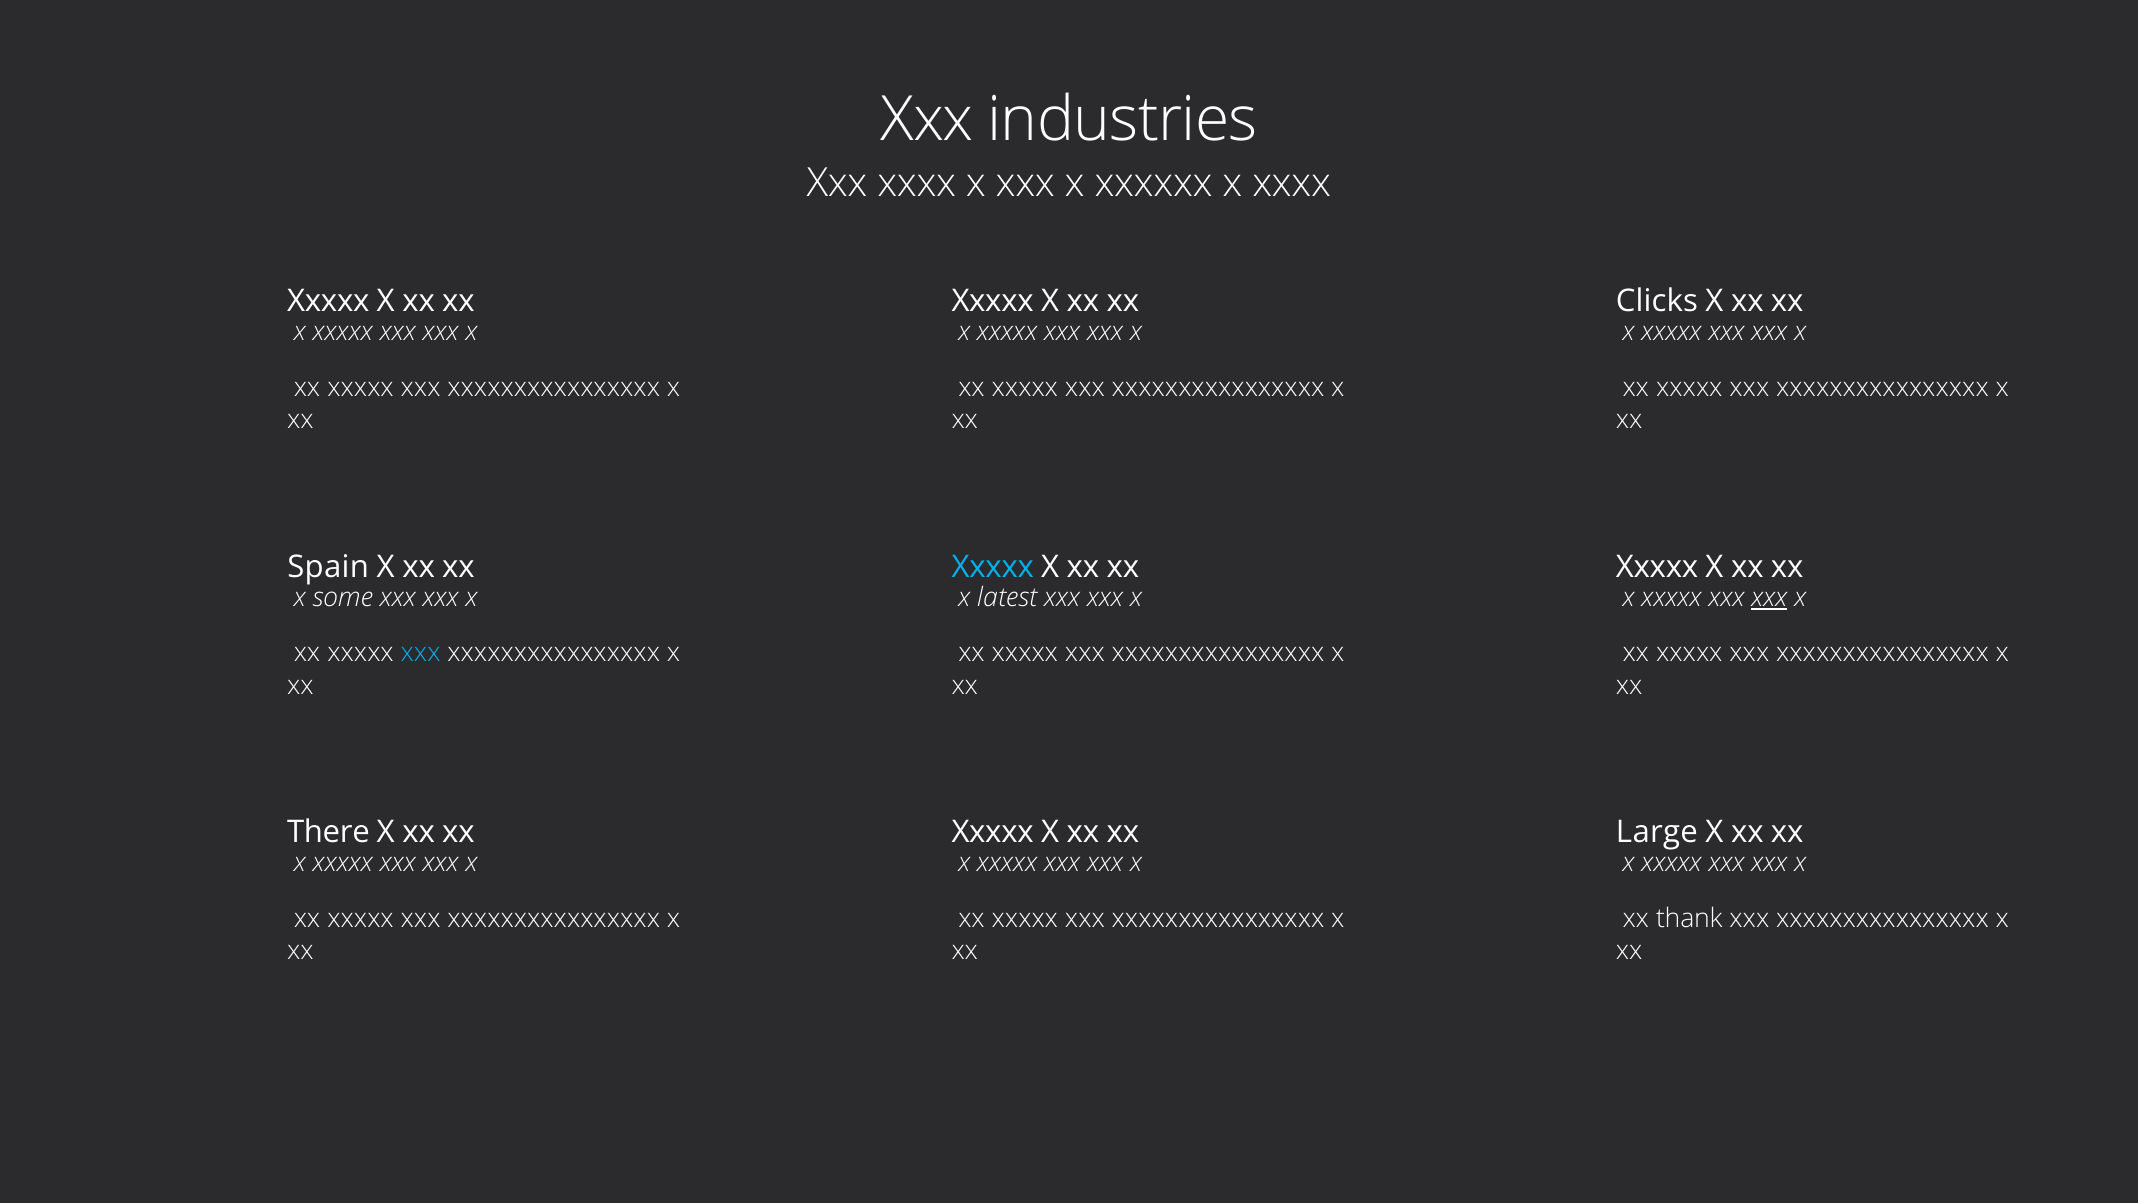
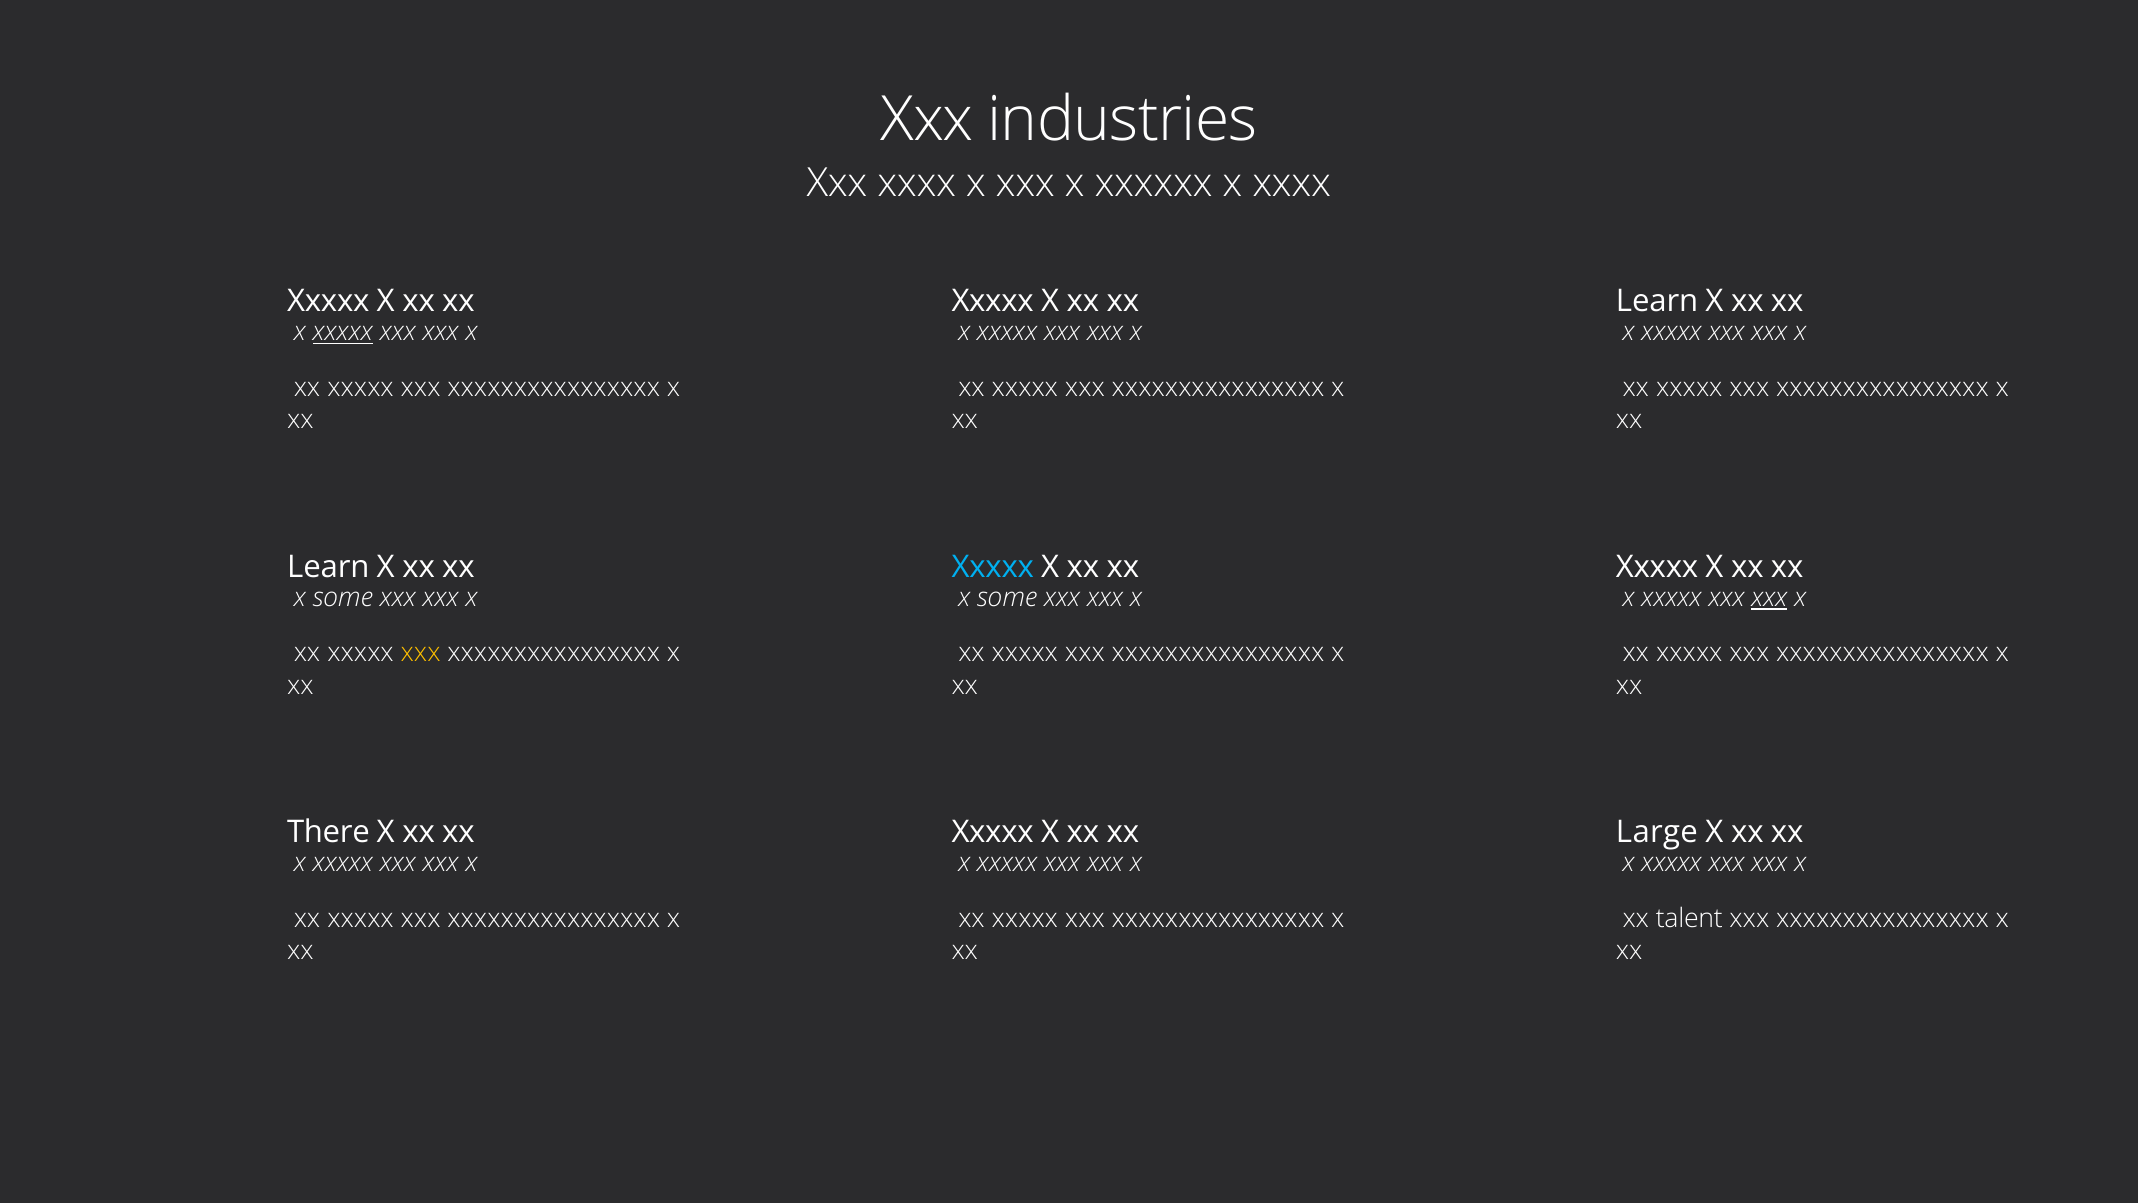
Clicks: Clicks -> Learn (1657, 301)
xxxxx underline: none -> present (343, 332)
Spain: Spain -> Learn (328, 567)
latest: latest -> some (1007, 597)
xxx colour: light blue -> yellow (421, 653)
thank: thank -> talent (1689, 918)
